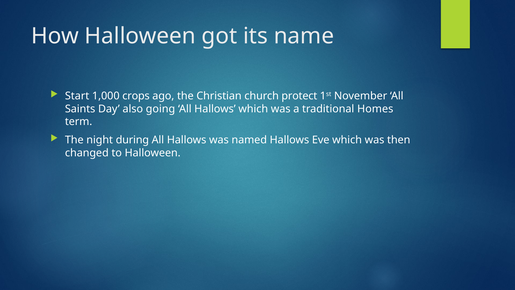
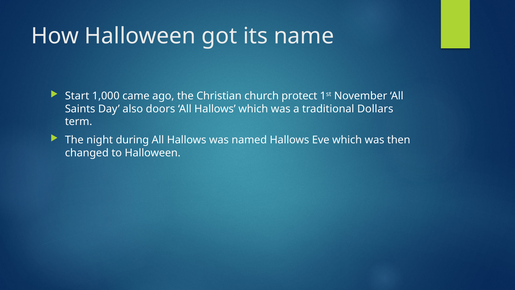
crops: crops -> came (136, 96)
going: going -> doors (160, 109)
Homes: Homes -> Dollars (375, 109)
